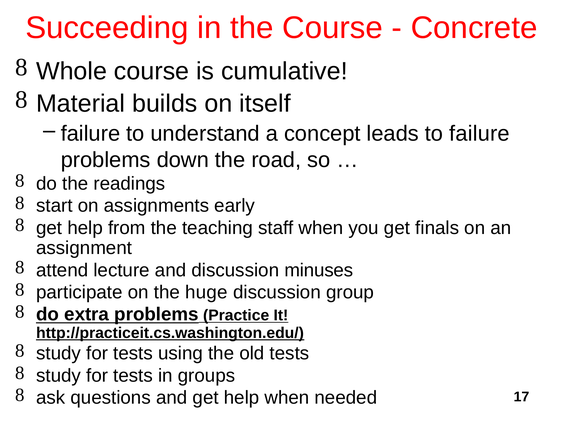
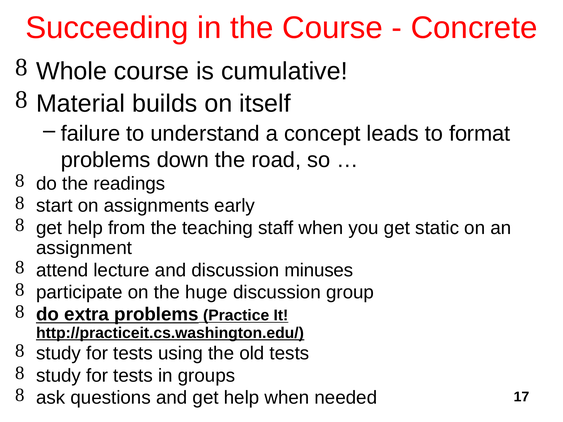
to failure: failure -> format (480, 134)
finals: finals -> static (437, 228)
